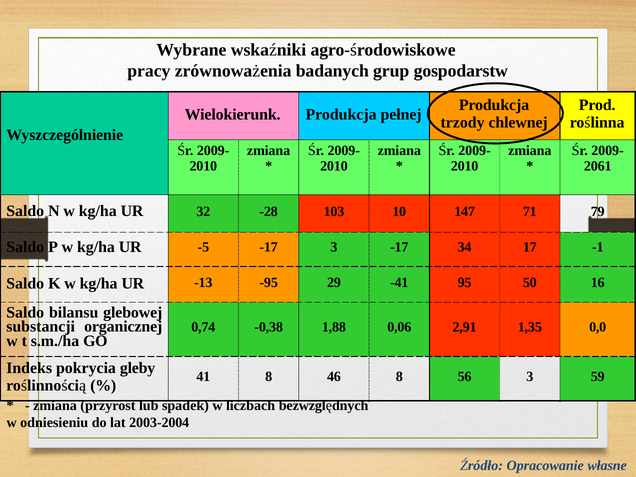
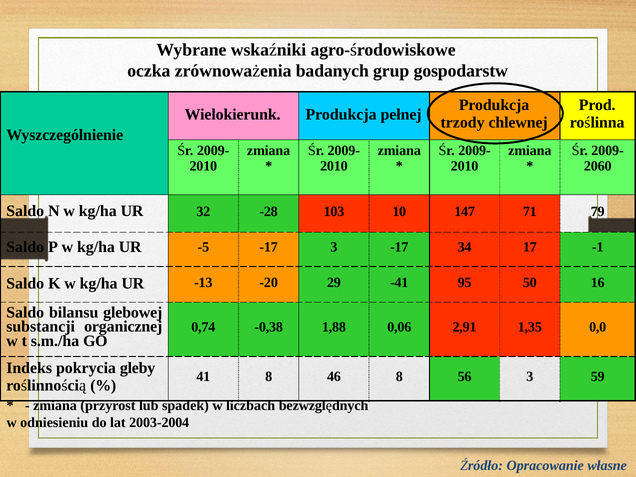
pracy: pracy -> oczka (149, 71)
2061: 2061 -> 2060 (598, 166)
-95: -95 -> -20 (269, 282)
